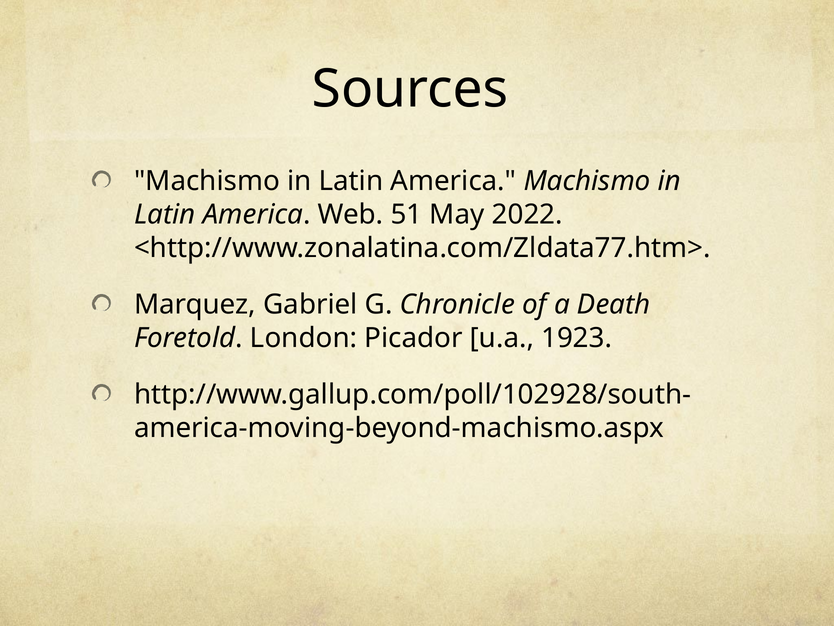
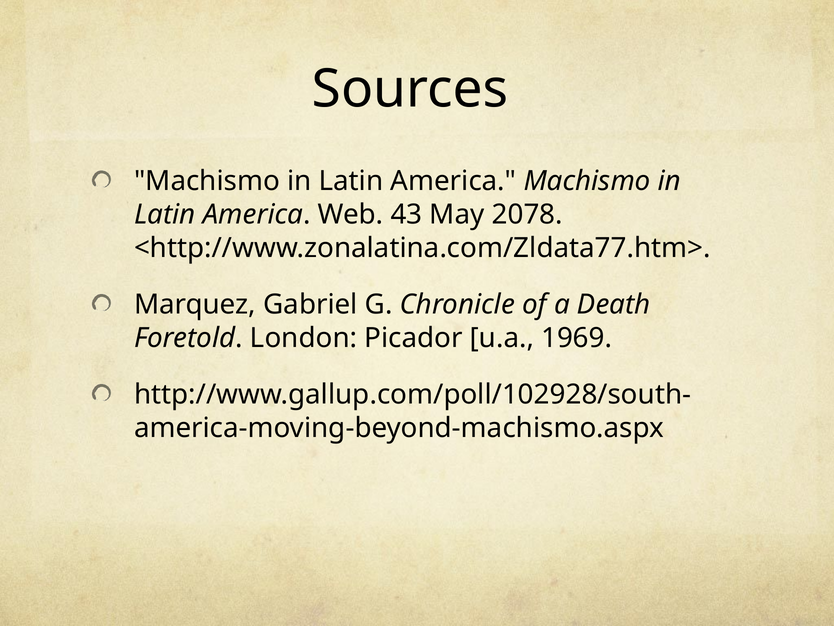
51: 51 -> 43 (406, 214)
2022: 2022 -> 2078 (527, 214)
1923: 1923 -> 1969 (577, 338)
